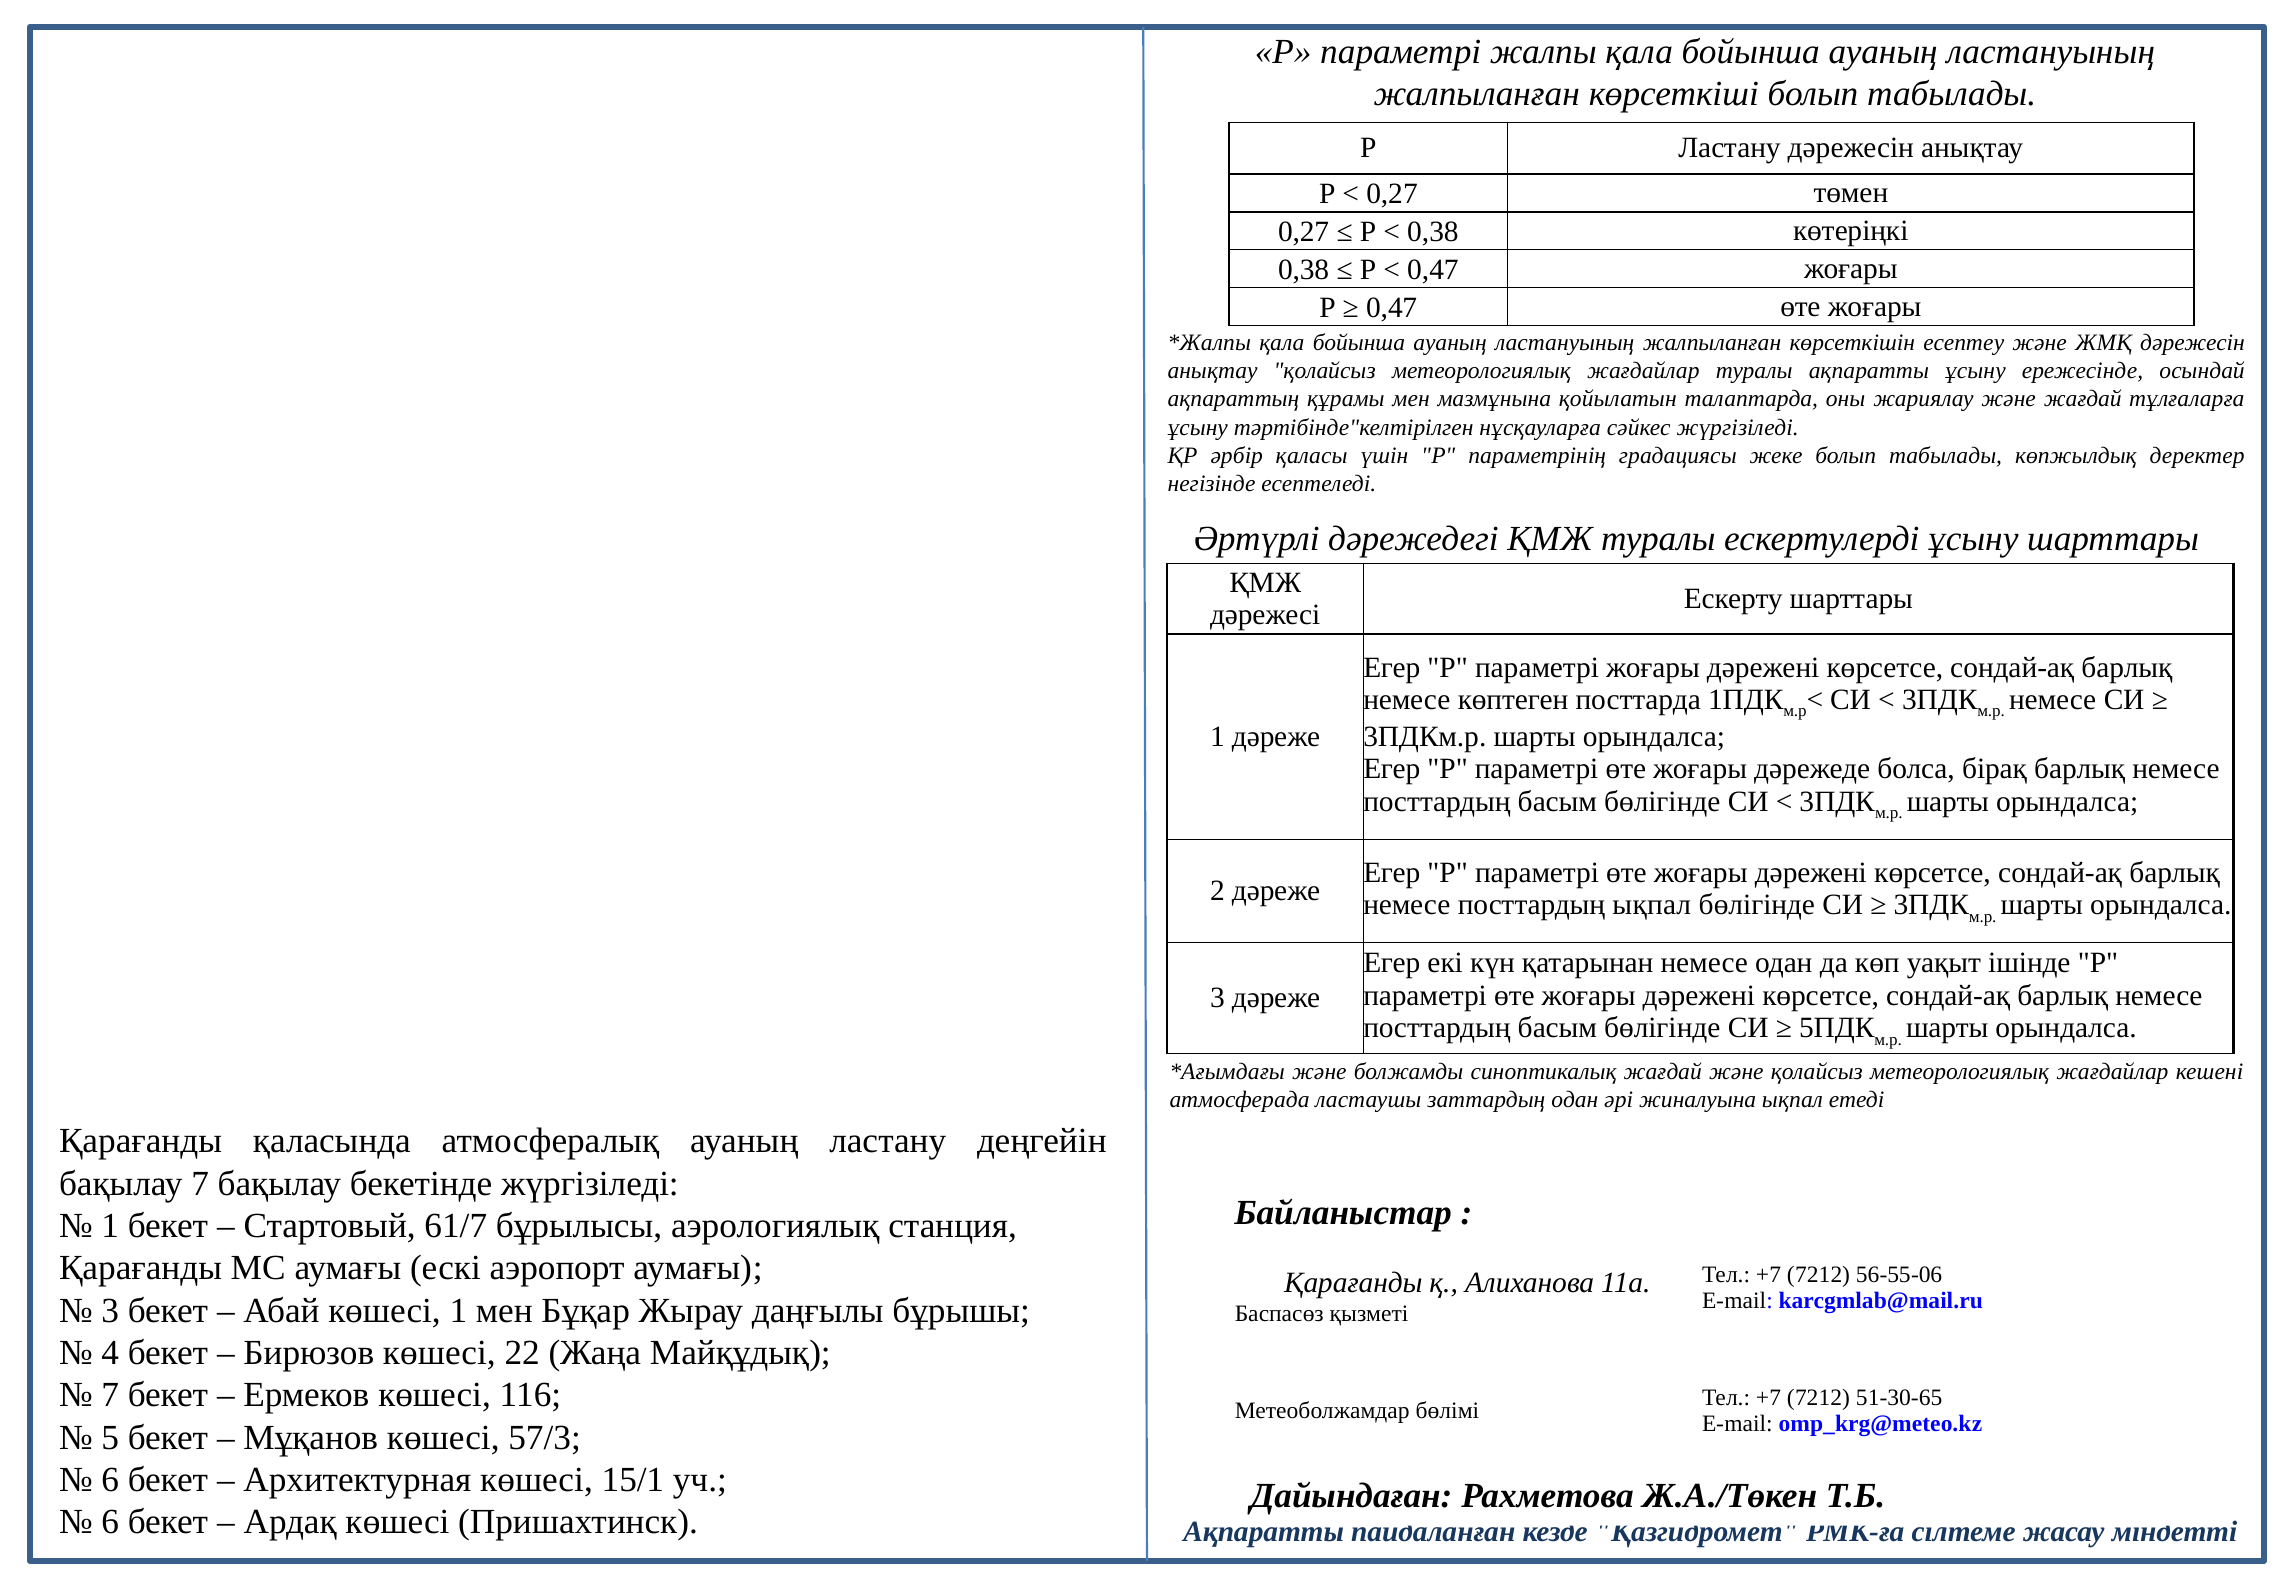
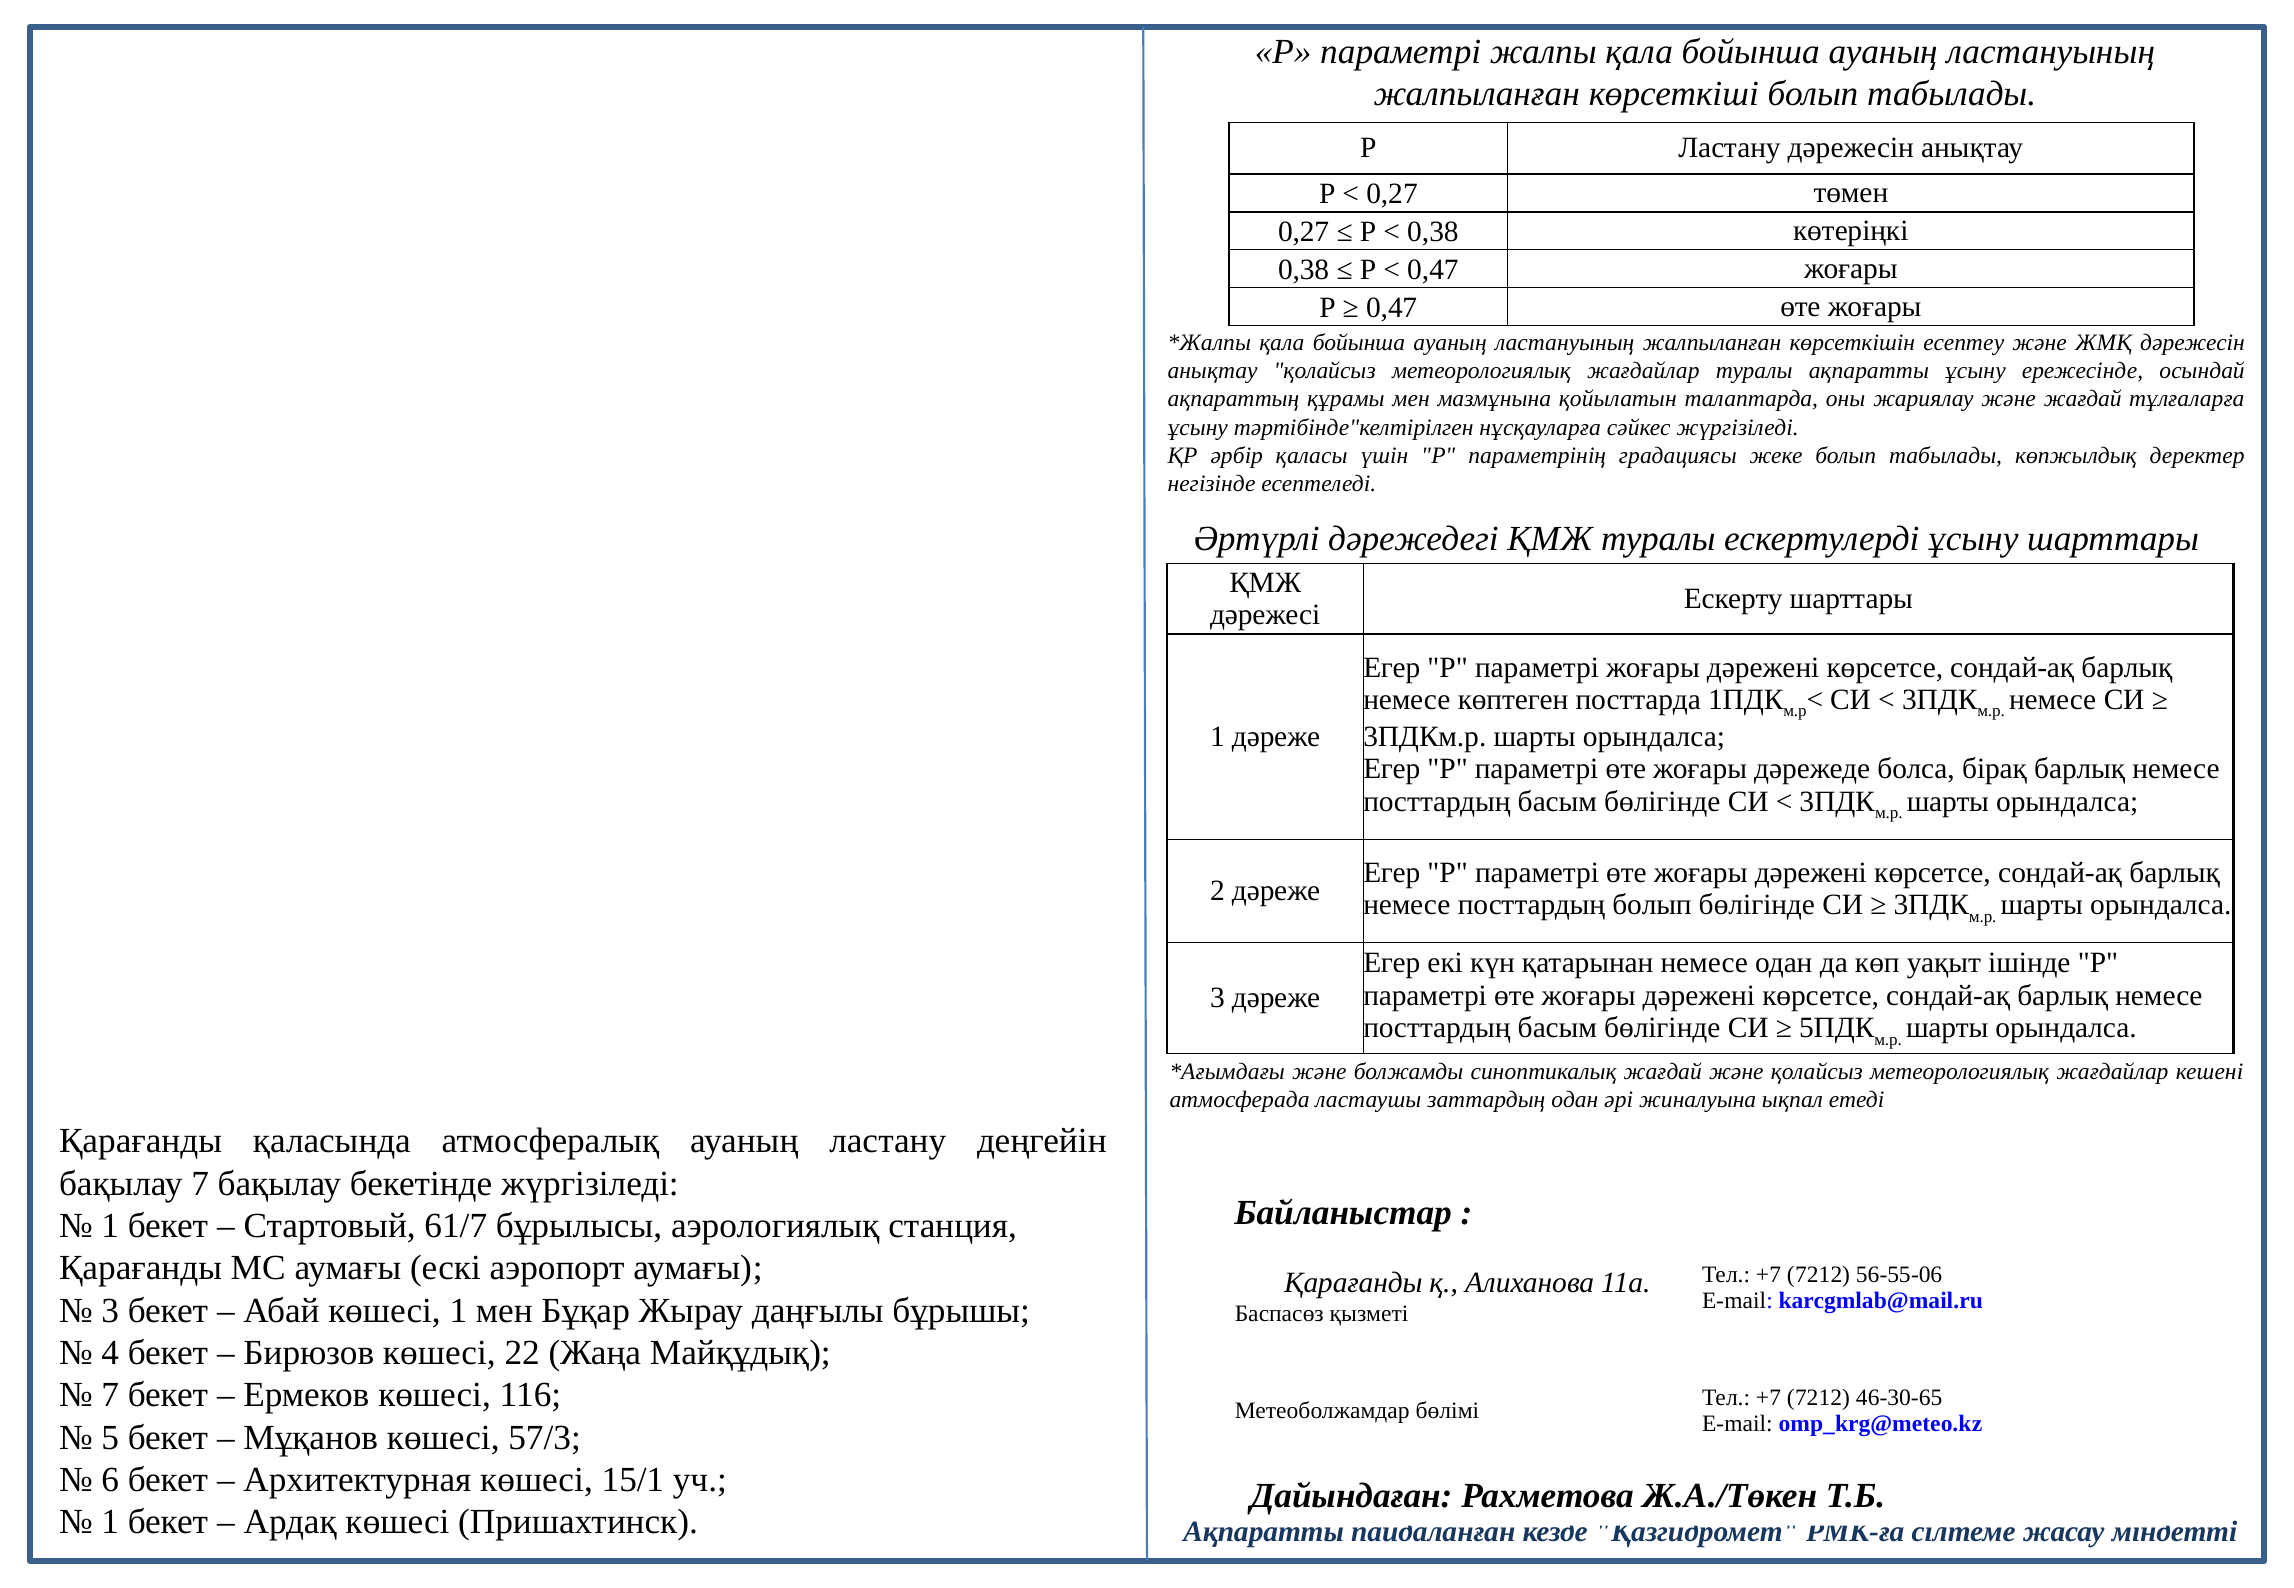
посттардың ықпал: ықпал -> болып (1652, 905)
51-30-65: 51-30-65 -> 46-30-65 (1899, 1397)
6: 6 -> 1 (110, 1522)
